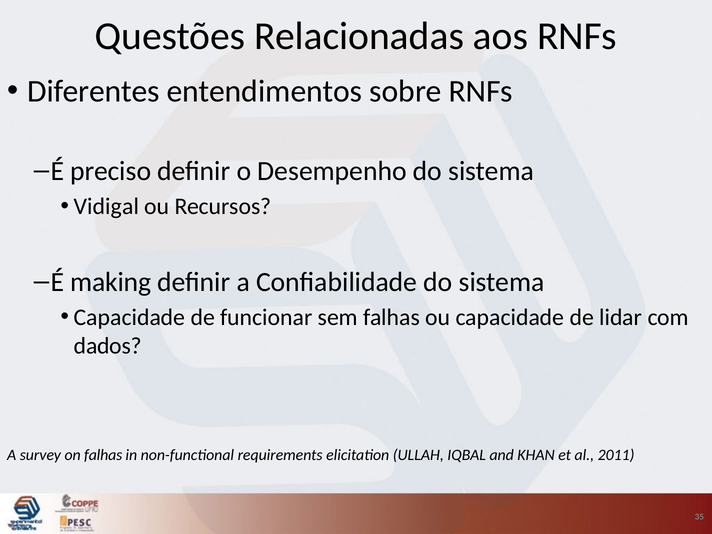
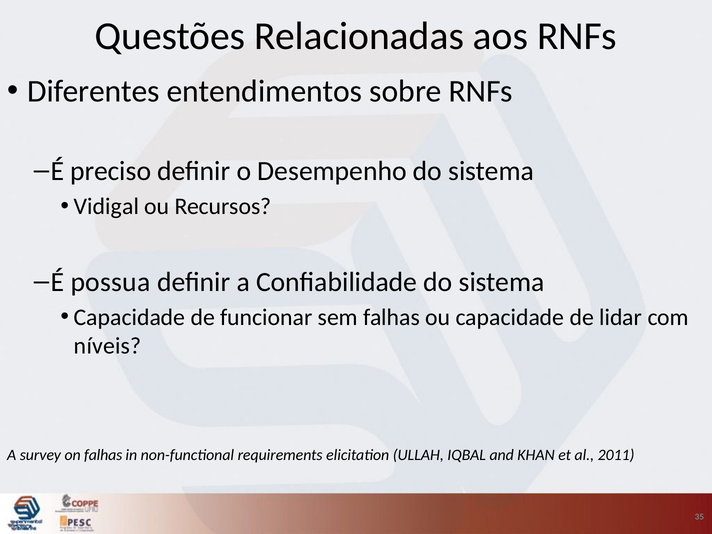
making: making -> possua (111, 282)
dados: dados -> níveis (108, 346)
